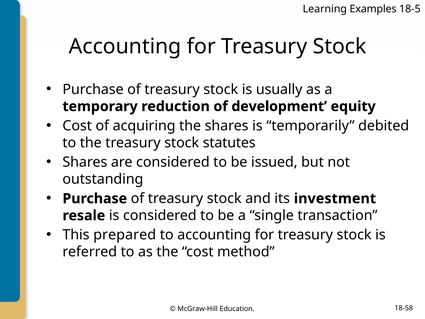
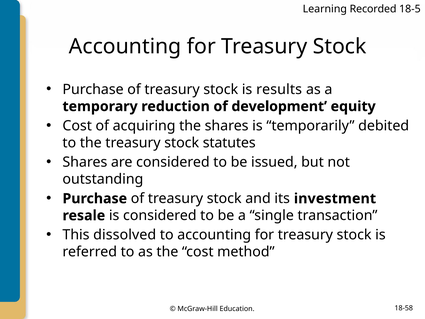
Examples: Examples -> Recorded (373, 9)
usually: usually -> results (279, 89)
prepared: prepared -> dissolved (125, 235)
